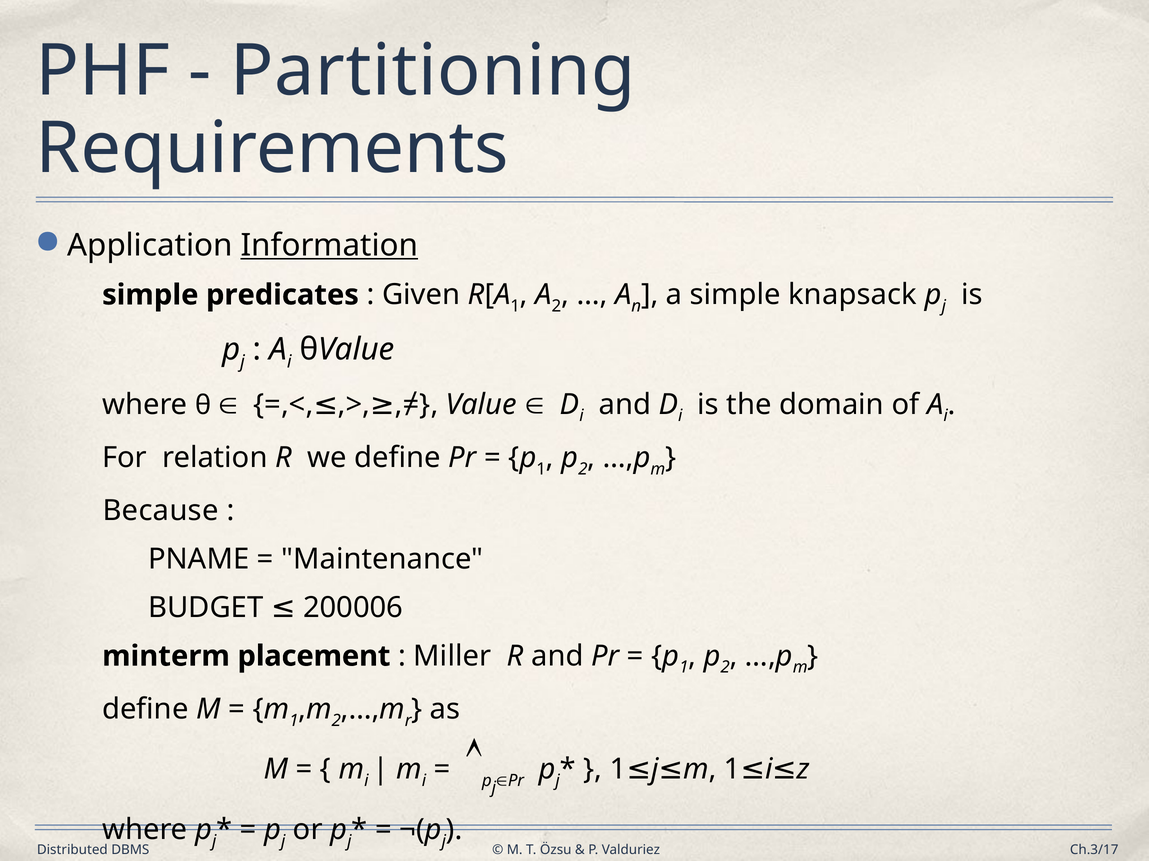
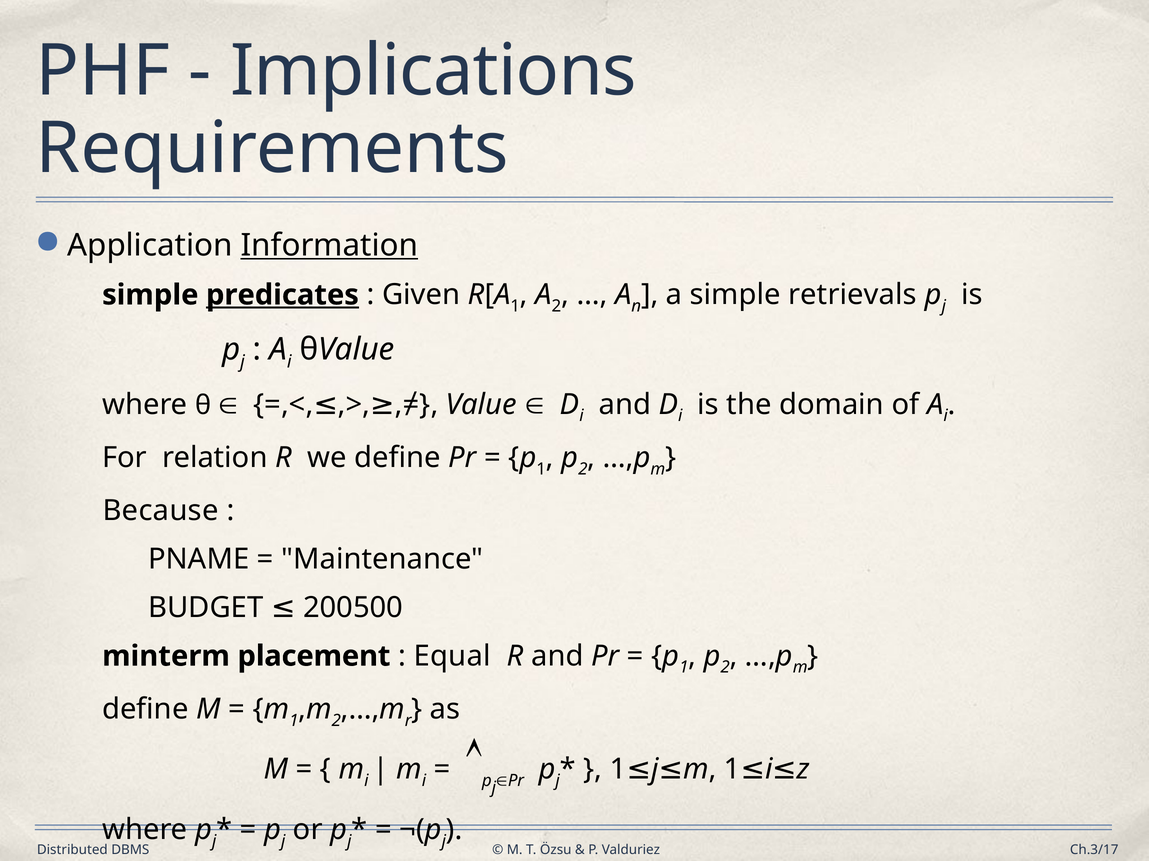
Partitioning: Partitioning -> Implications (433, 71)
predicates underline: none -> present (282, 295)
knapsack: knapsack -> retrievals (853, 295)
200006: 200006 -> 200500 (353, 608)
Miller: Miller -> Equal (452, 657)
